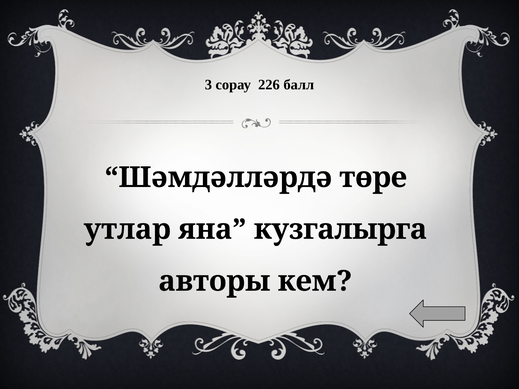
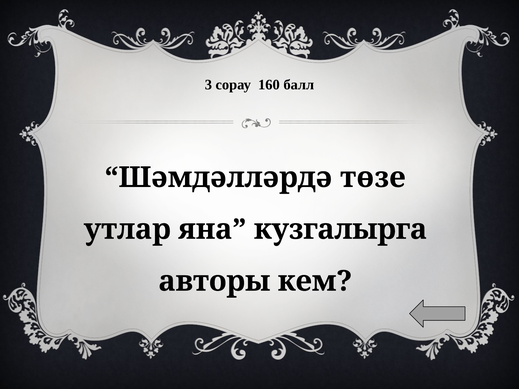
226: 226 -> 160 (269, 85)
төре: төре -> төзе (373, 178)
